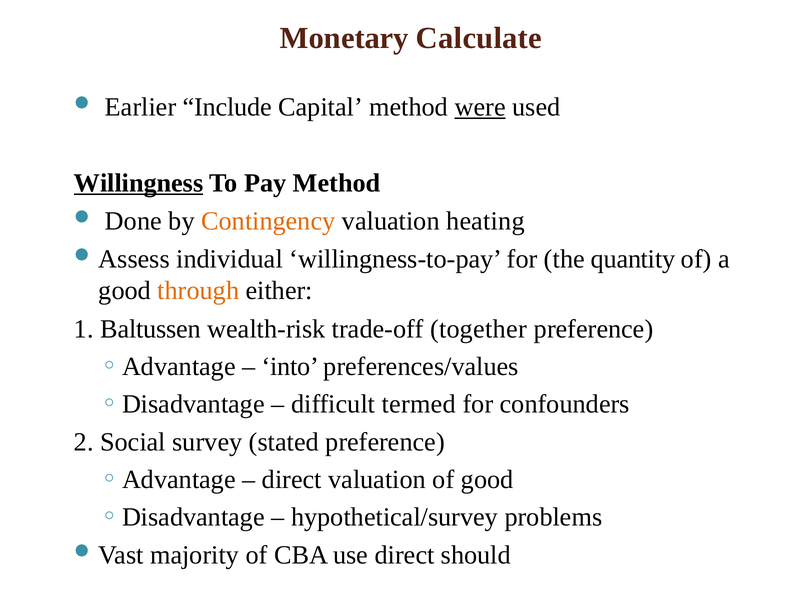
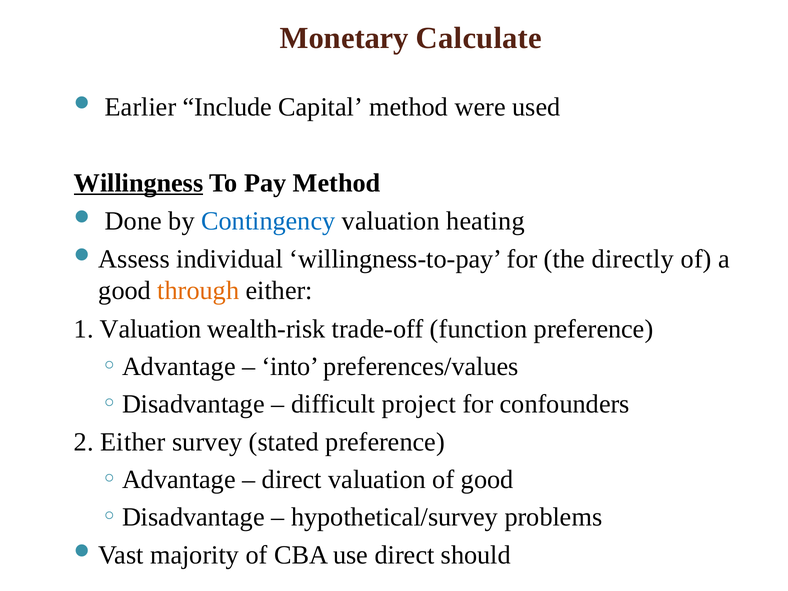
were underline: present -> none (480, 107)
Contingency colour: orange -> blue (268, 221)
quantity: quantity -> directly (633, 259)
1 Baltussen: Baltussen -> Valuation (151, 329)
together: together -> function (479, 329)
termed: termed -> project (419, 404)
2 Social: Social -> Either (133, 442)
